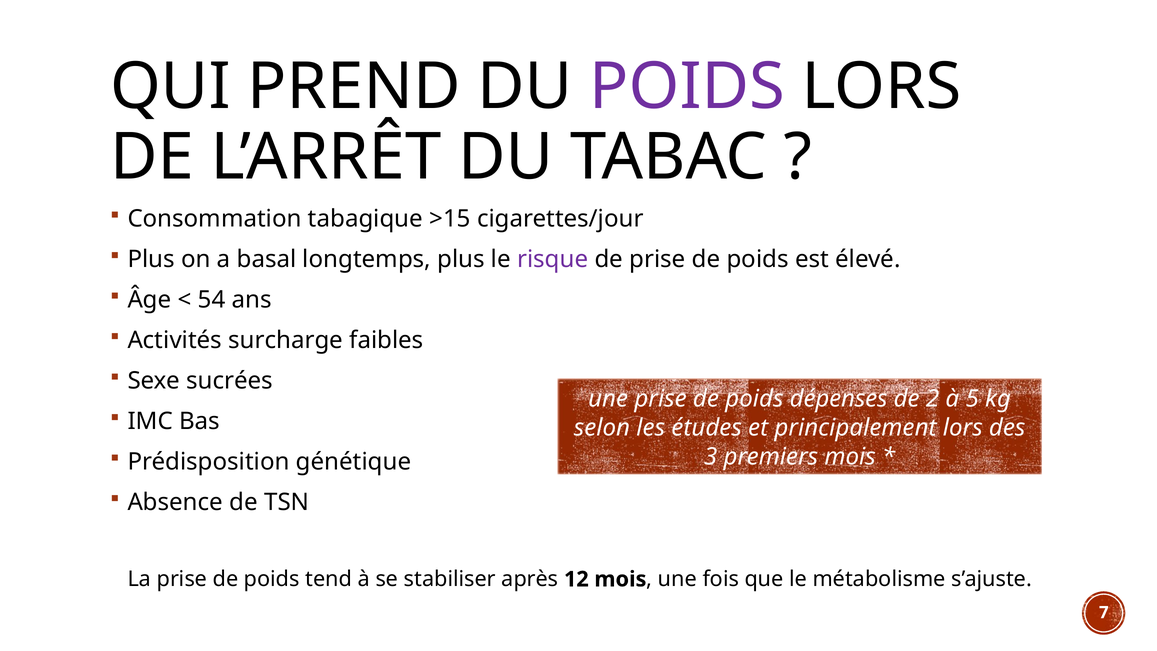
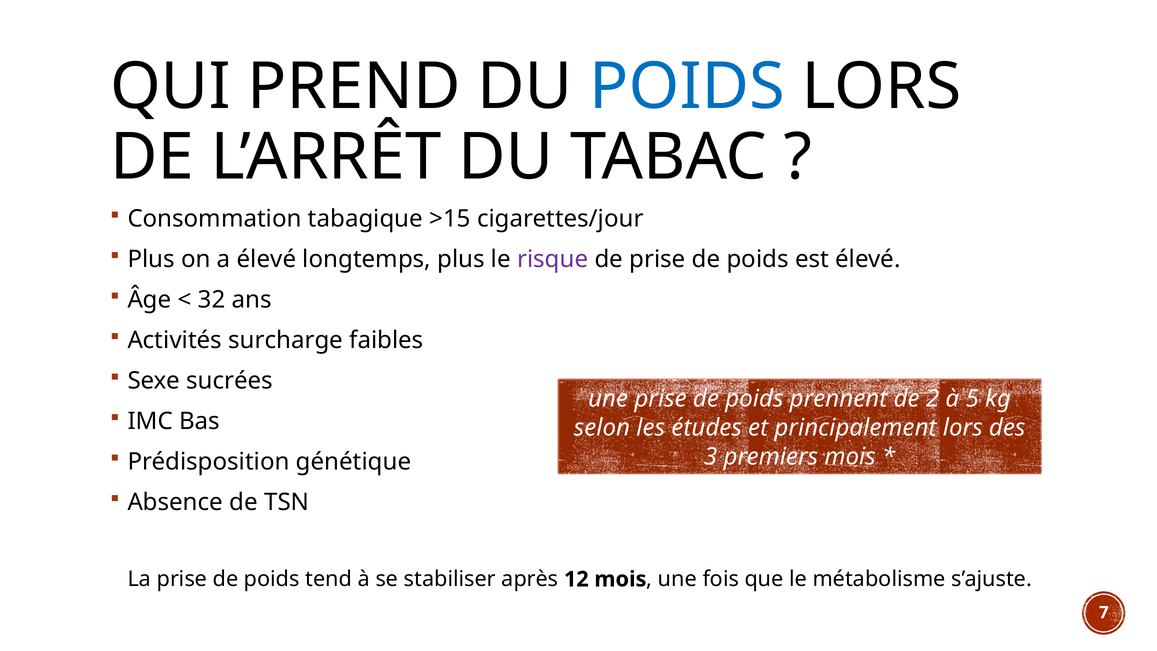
POIDS colour: purple -> blue (687, 87)
a basal: basal -> élevé (266, 259)
54: 54 -> 32 (212, 300)
dépenses: dépenses -> prennent (839, 399)
